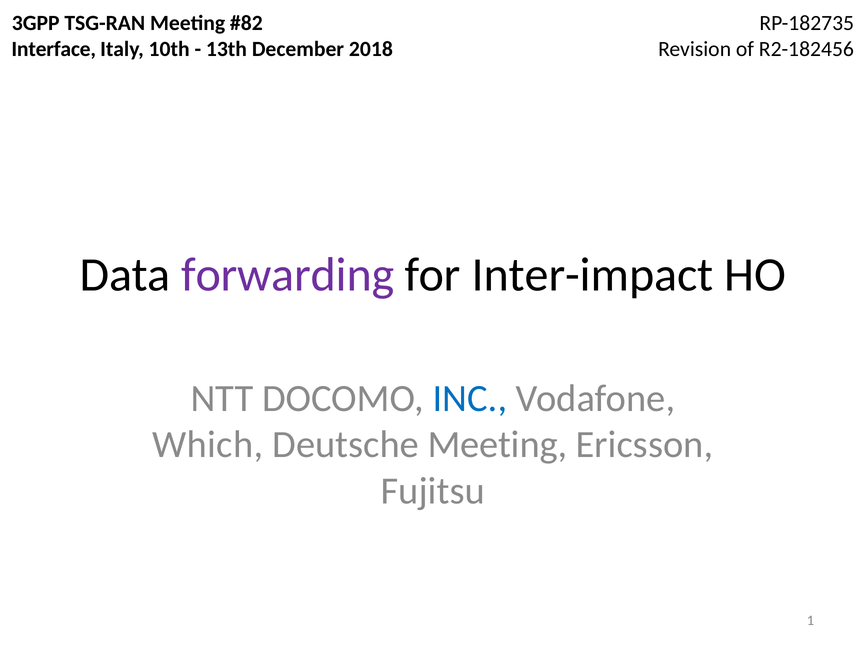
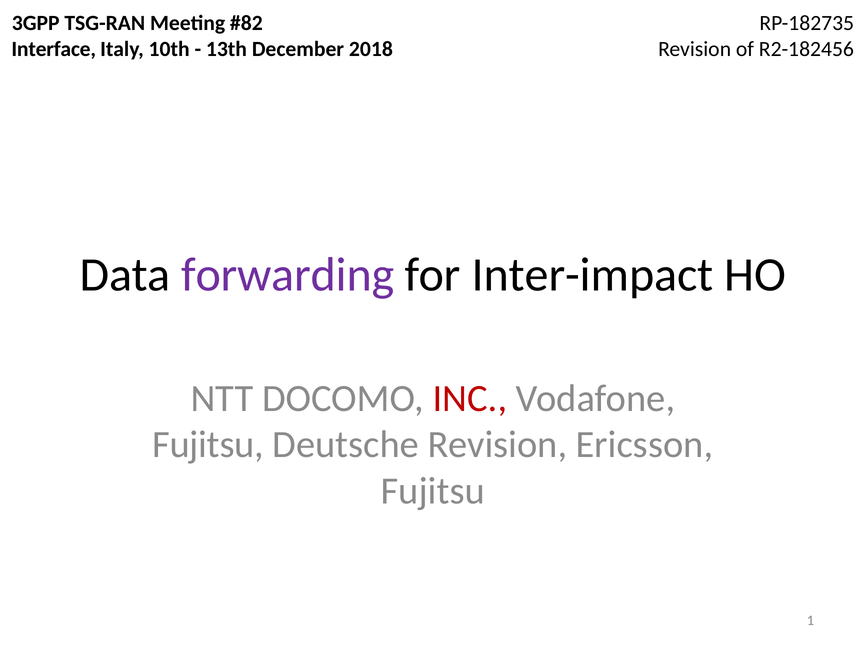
INC colour: blue -> red (470, 398)
Which: Which -> Fujitsu (208, 444)
Deutsche Meeting: Meeting -> Revision (497, 444)
